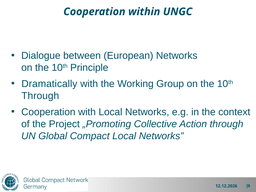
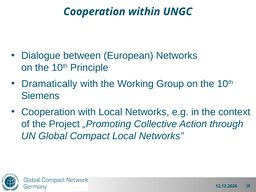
Through: Through -> Siemens (40, 96)
